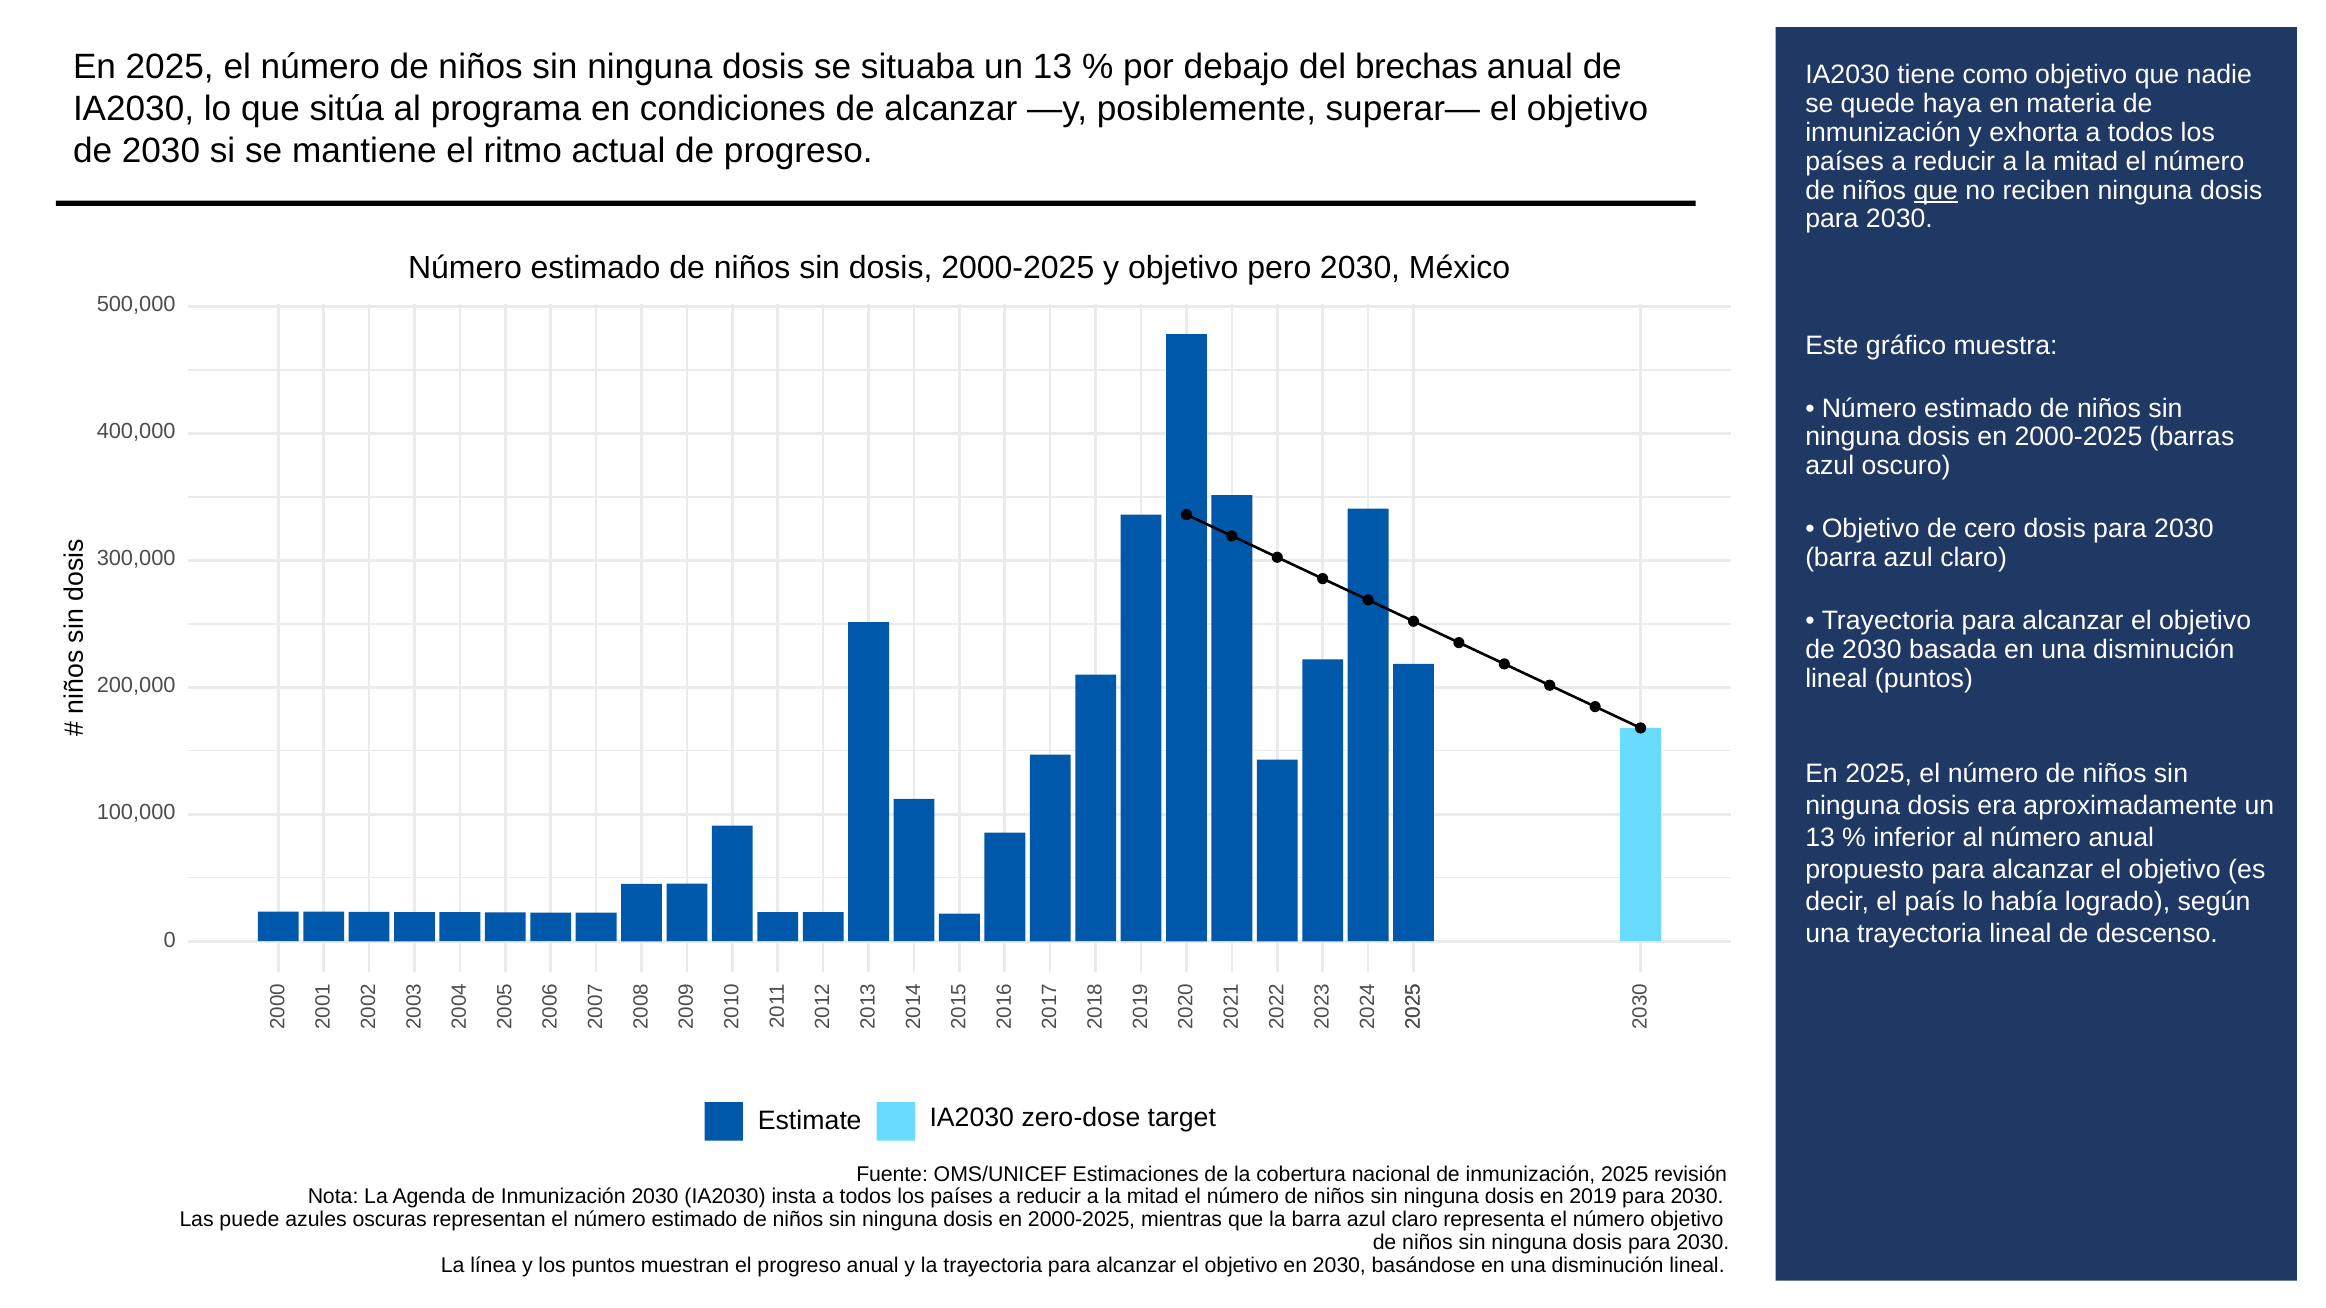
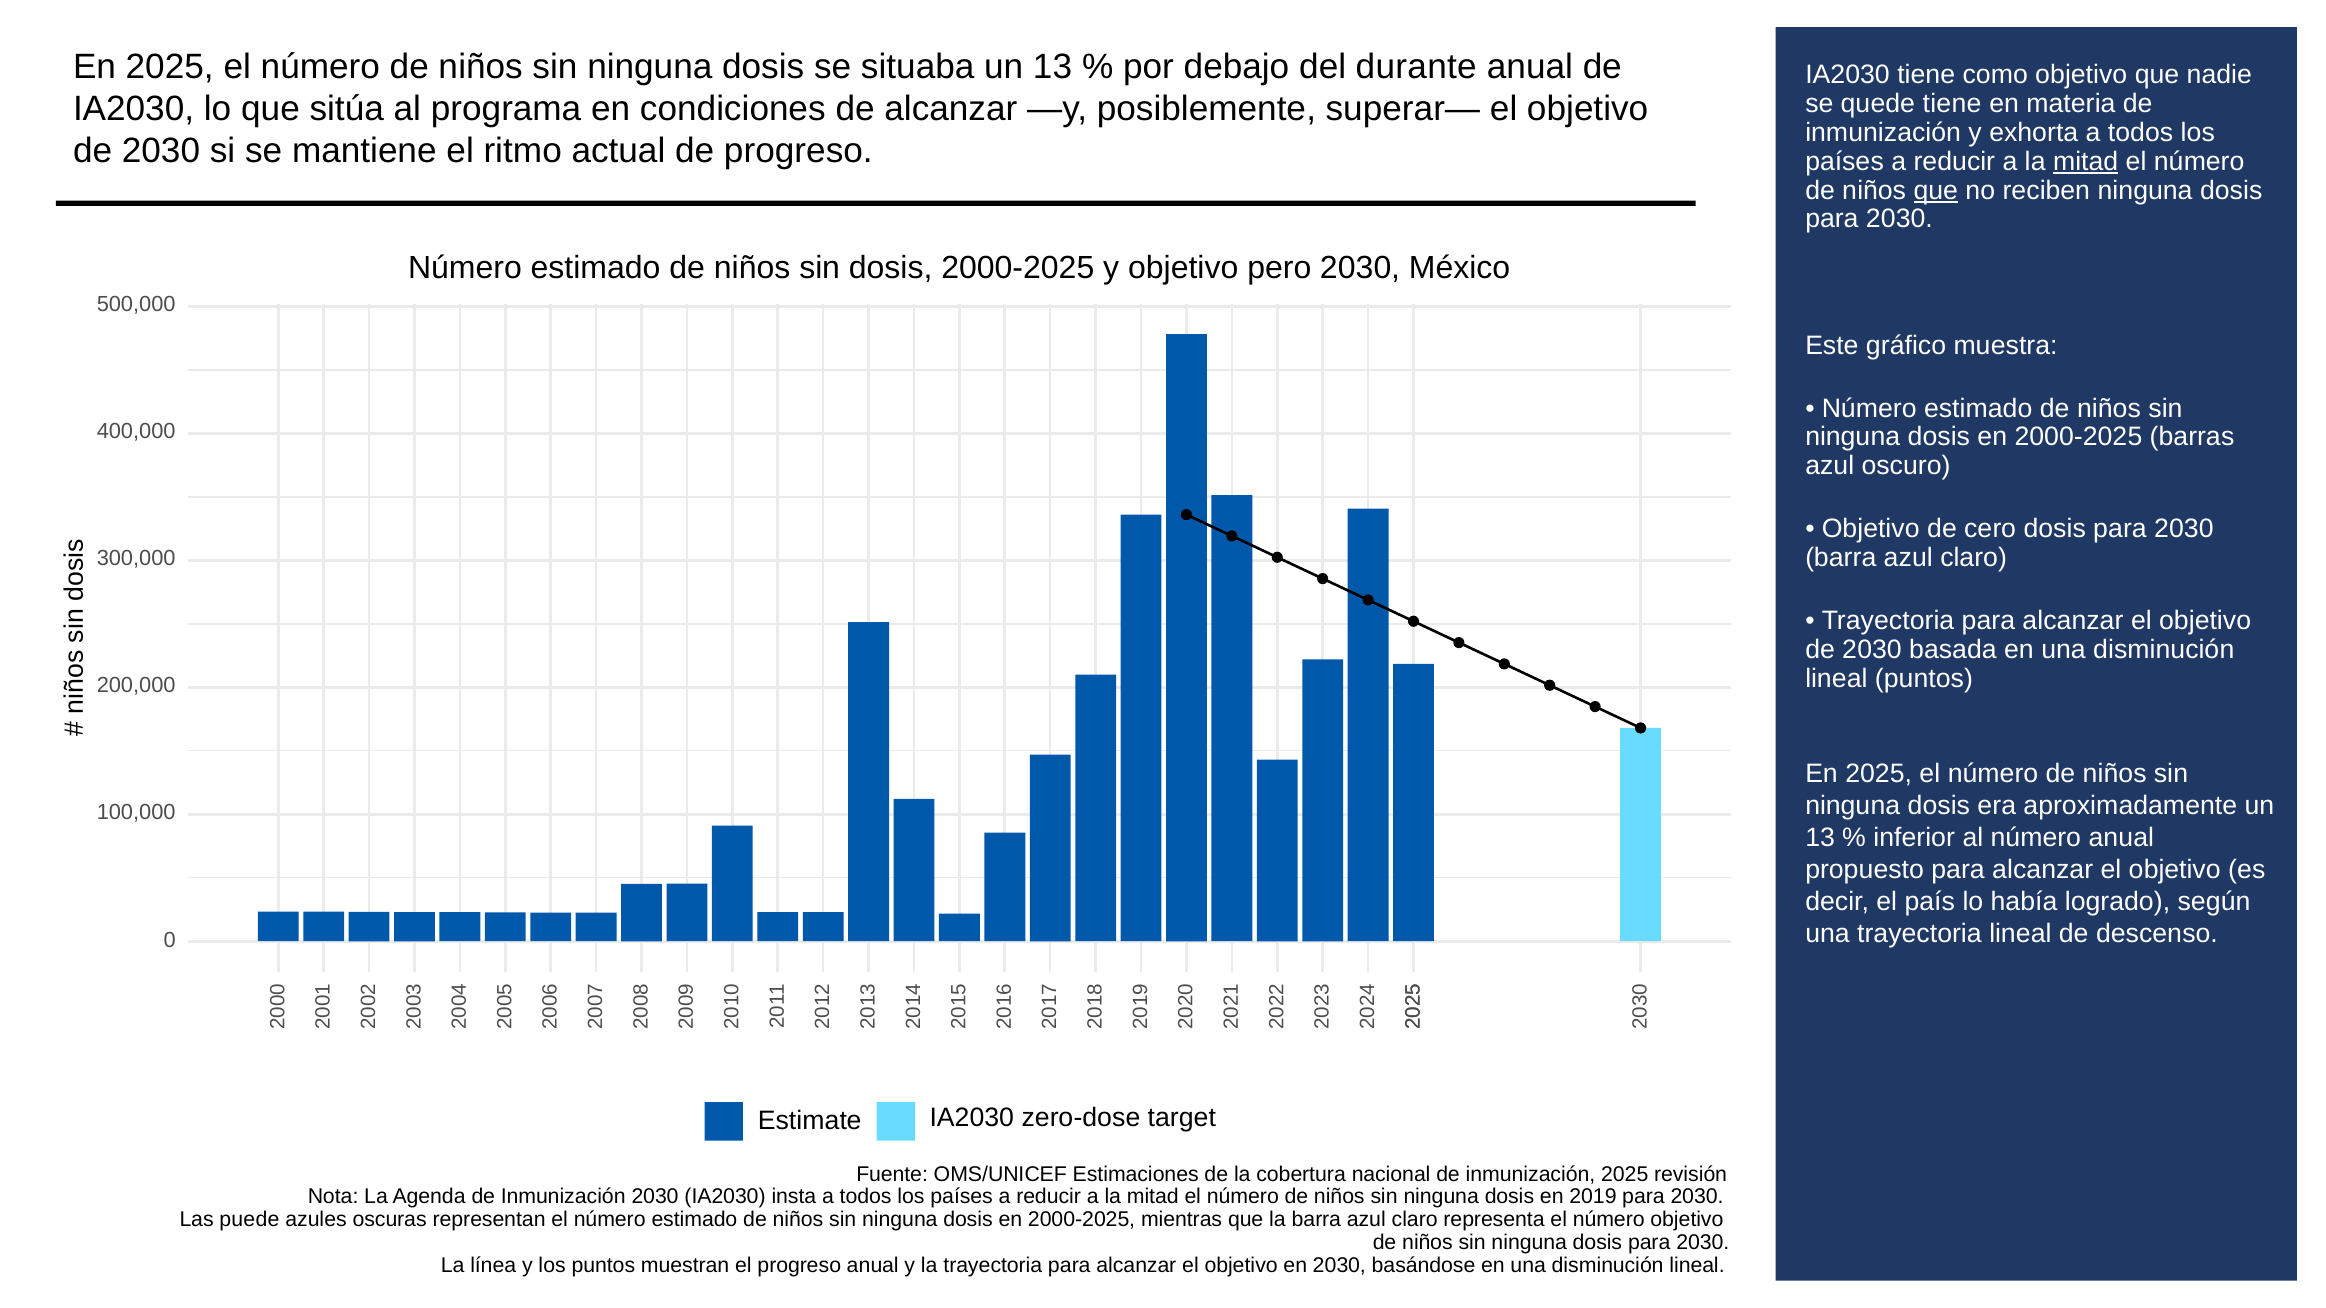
brechas: brechas -> durante (1416, 67)
quede haya: haya -> tiene (1952, 104)
mitad underline: none -> present (2086, 162)
